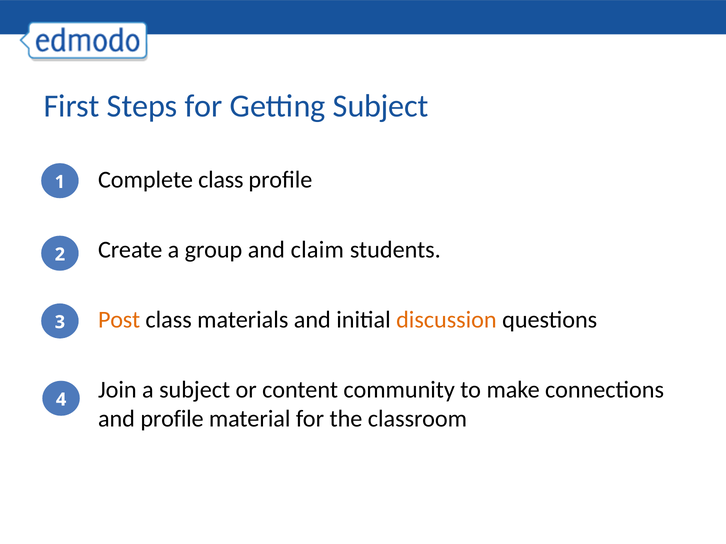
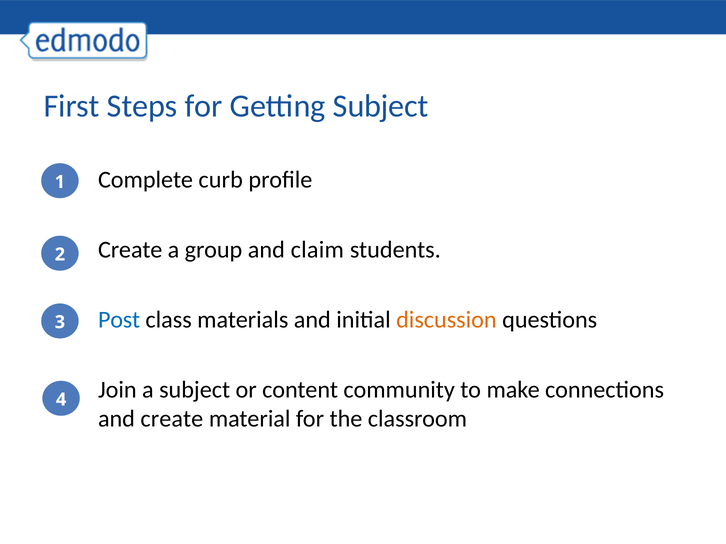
Complete class: class -> curb (221, 180)
Post colour: orange -> blue (119, 320)
and profile: profile -> create (172, 419)
